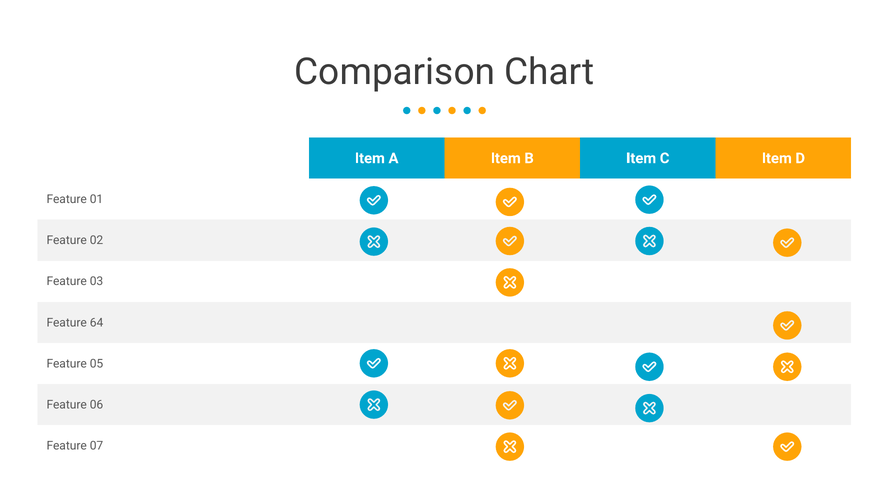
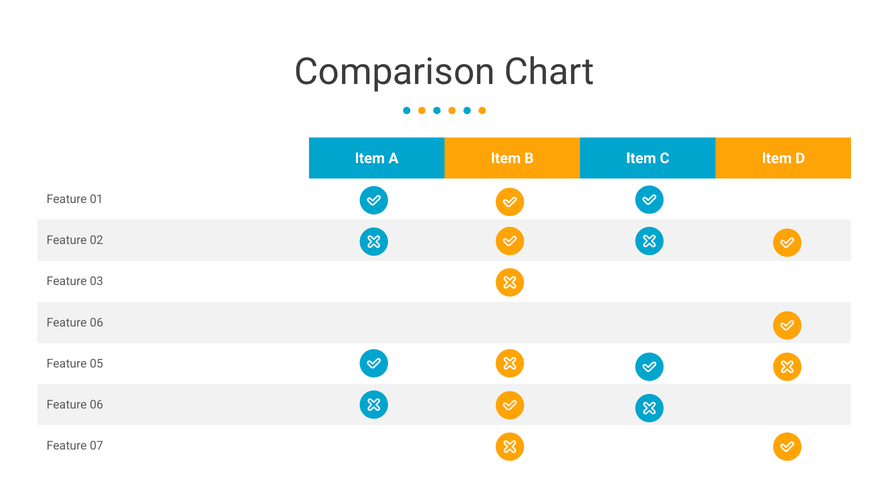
64: 64 -> 06 (97, 323)
